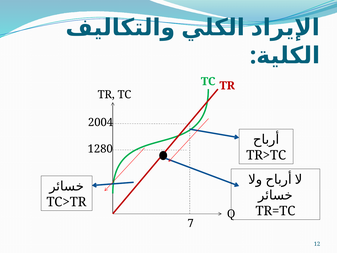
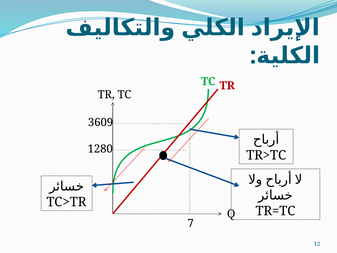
2004: 2004 -> 3609 (101, 122)
